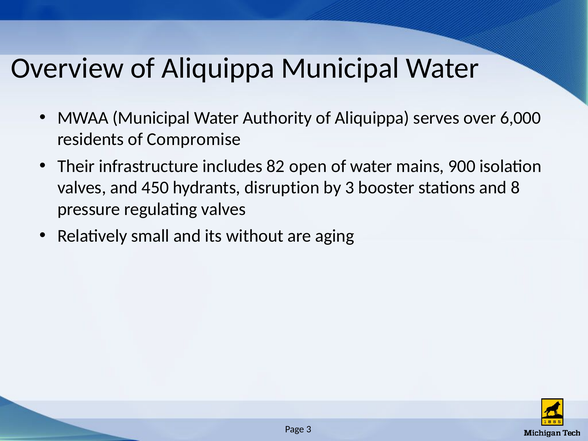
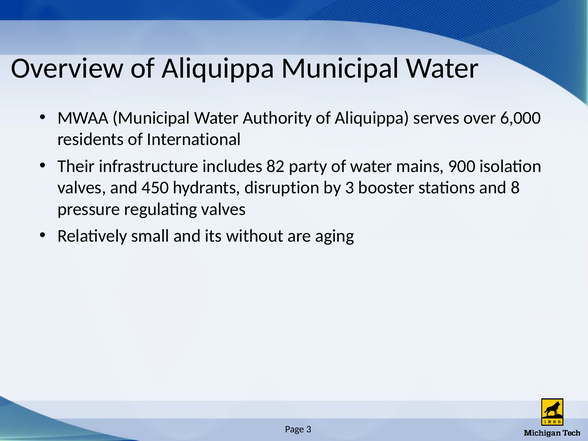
Compromise: Compromise -> International (194, 139)
open: open -> party (308, 166)
